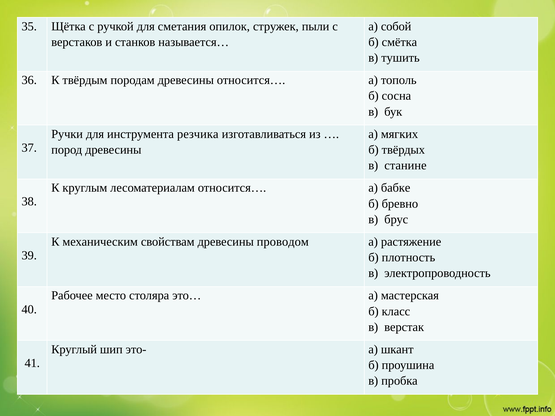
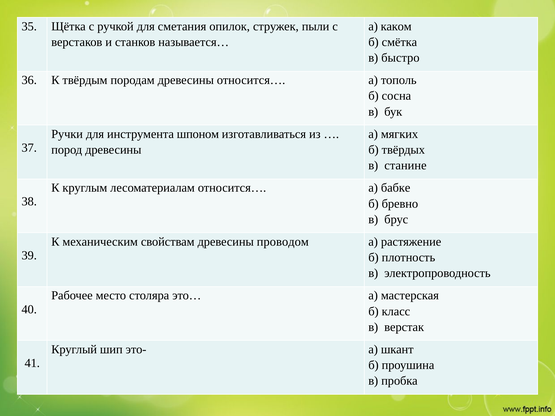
собой: собой -> каком (396, 26)
тушить: тушить -> быстро (400, 58)
резчика: резчика -> шпоном (198, 134)
